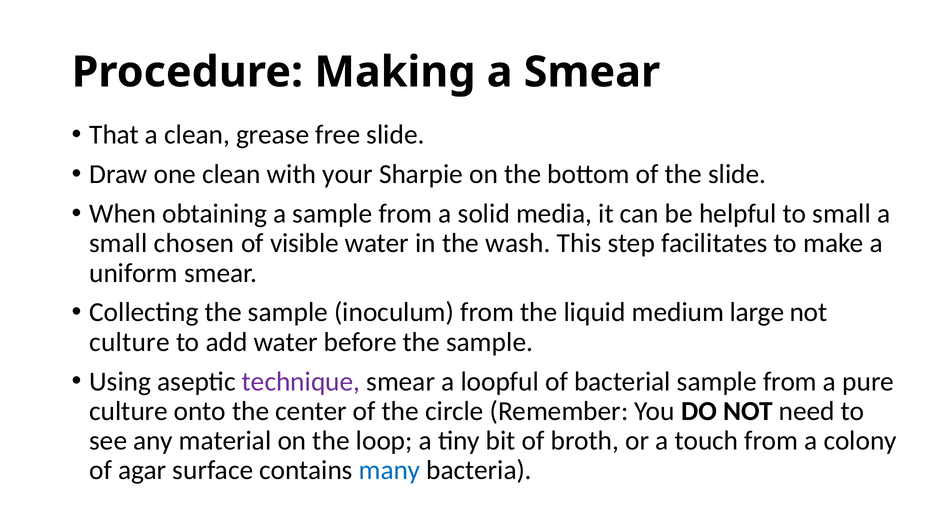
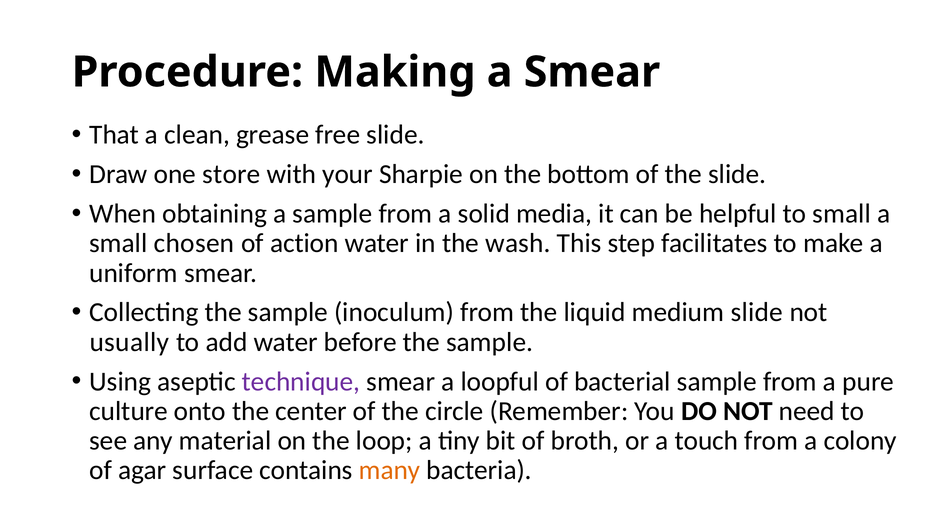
one clean: clean -> store (231, 174)
visible: visible -> action (304, 243)
medium large: large -> slide (757, 312)
culture: culture -> usually (129, 342)
many colour: blue -> orange (389, 470)
